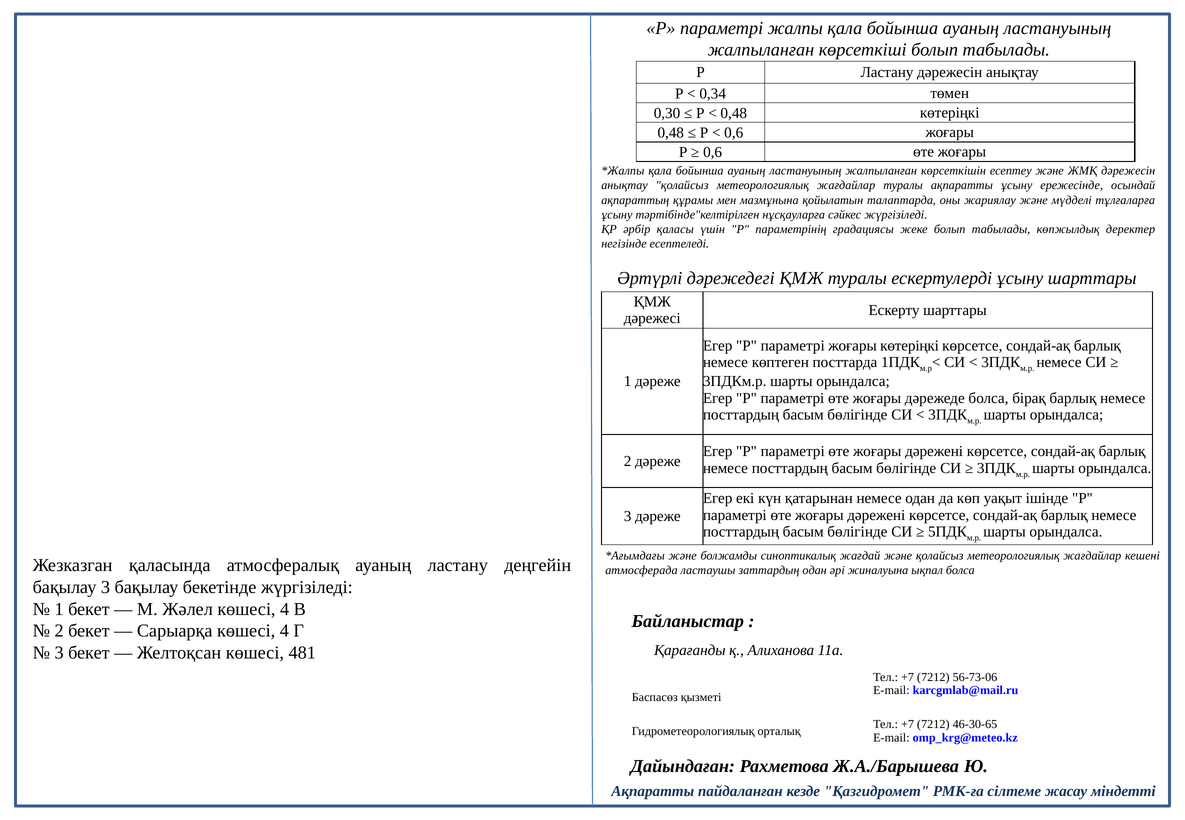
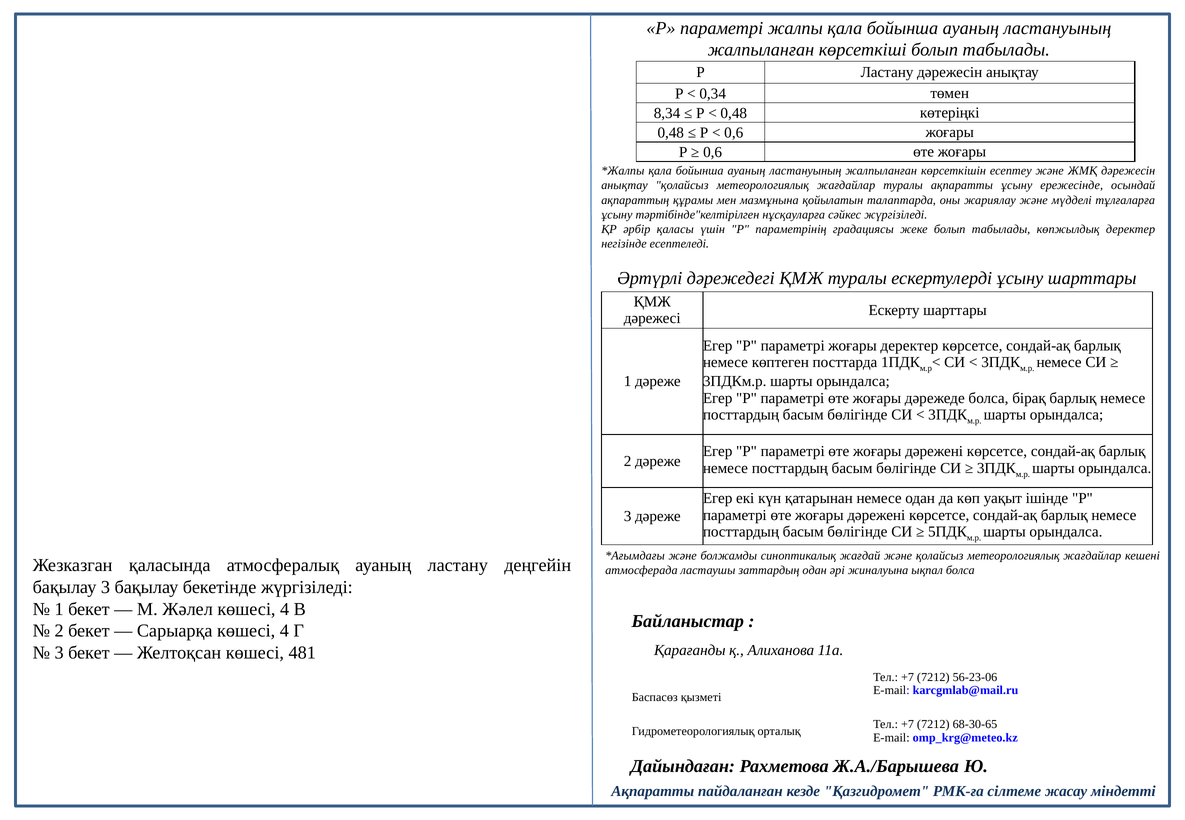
0,30: 0,30 -> 8,34 (667, 113)
жоғары көтеріңкі: көтеріңкі -> деректер (909, 346)
56-73-06: 56-73-06 -> 56-23-06 (975, 677)
46-30-65: 46-30-65 -> 68-30-65 (975, 725)
